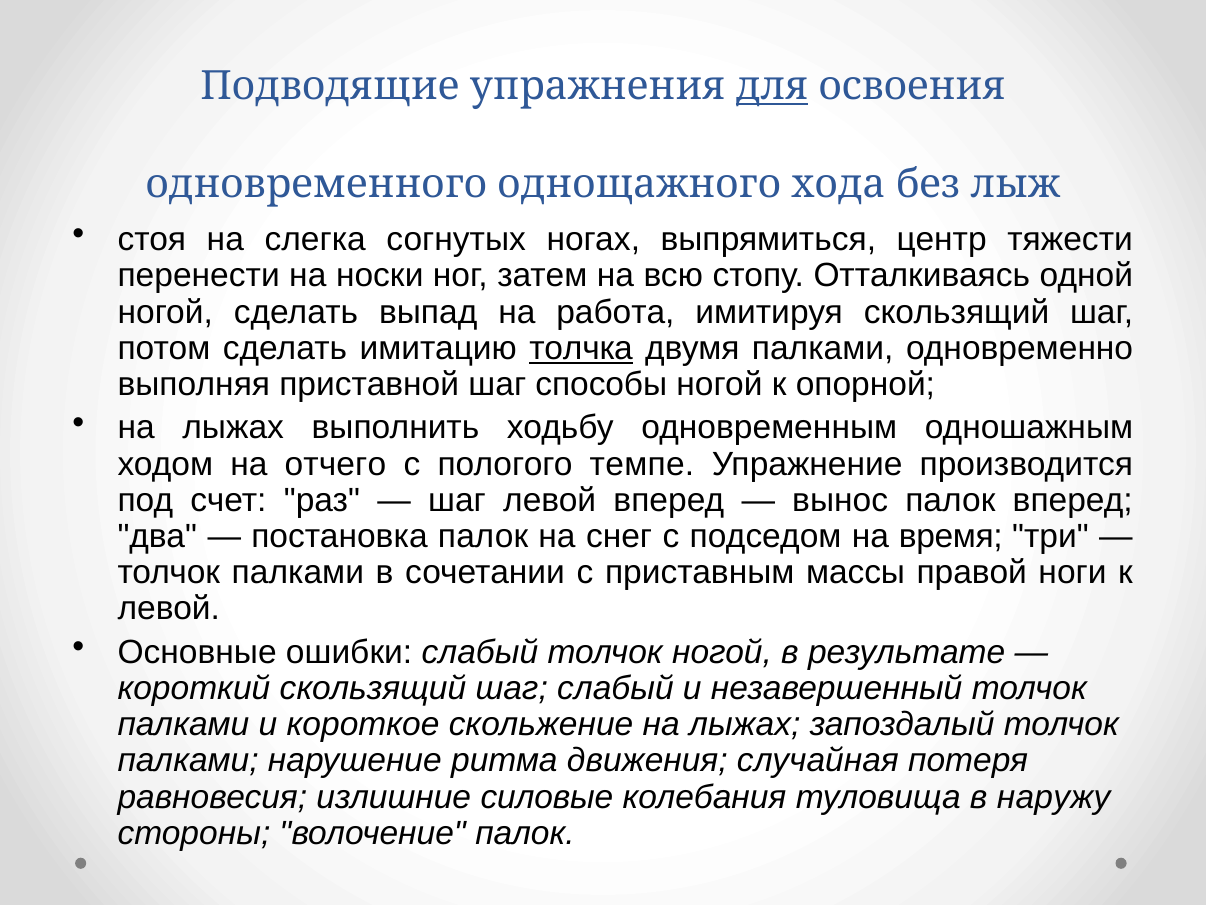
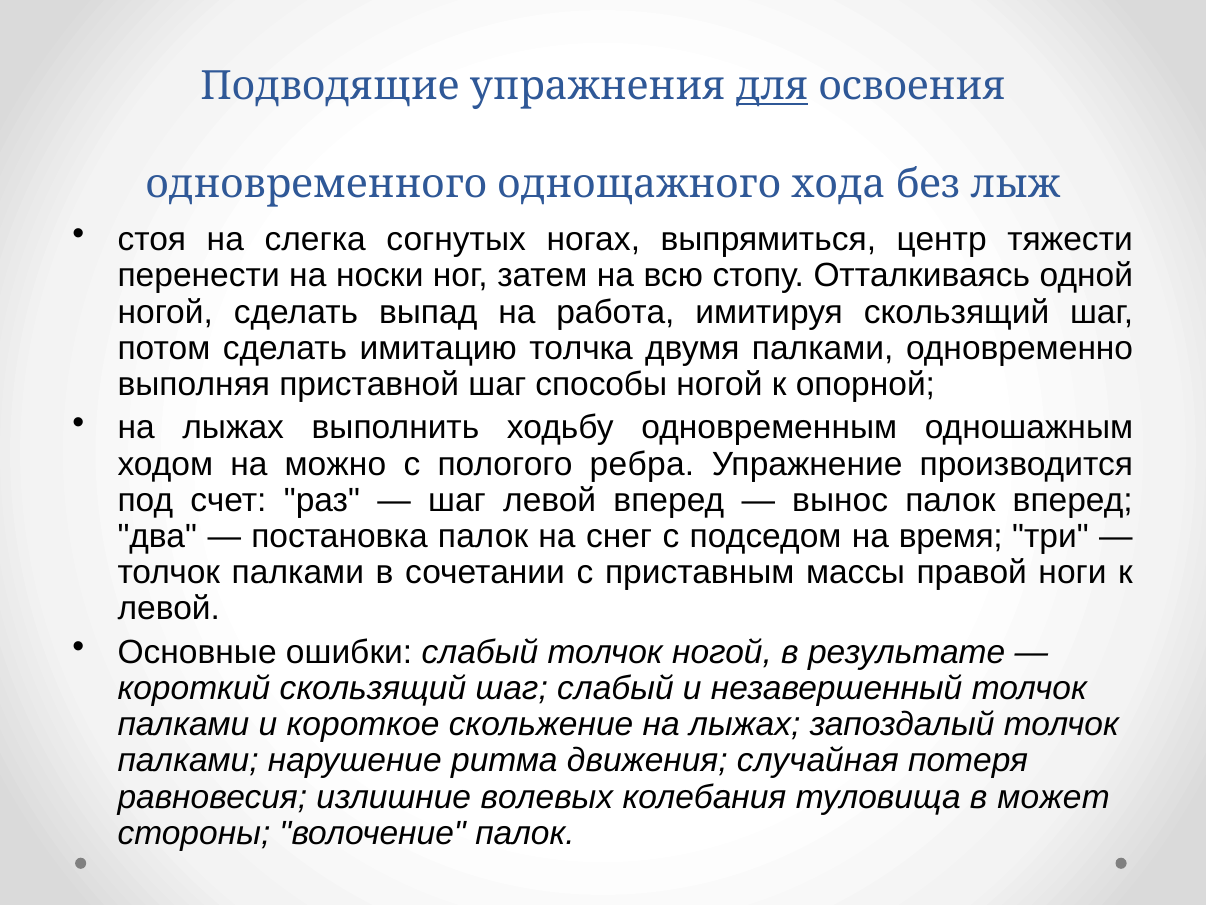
толчка underline: present -> none (581, 348)
отчего: отчего -> можно (335, 464)
темпе: темпе -> ребра (642, 464)
силовые: силовые -> волевых (547, 797)
наружу: наружу -> может (1054, 797)
